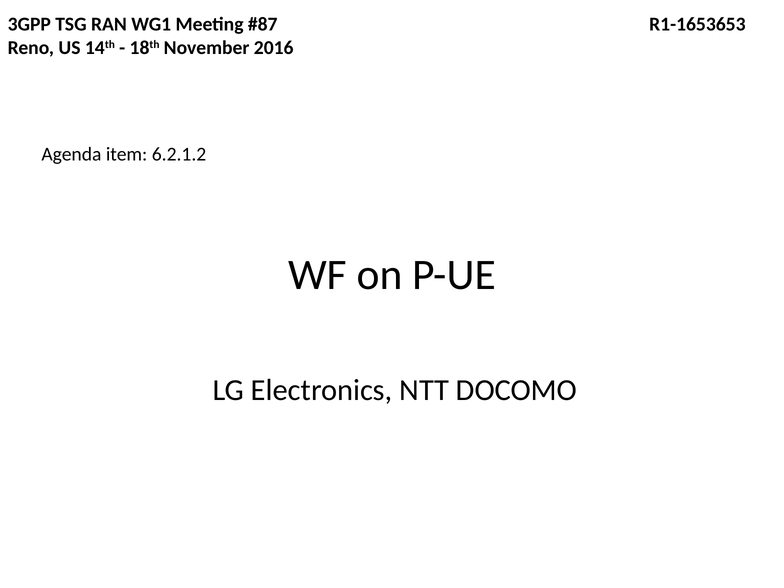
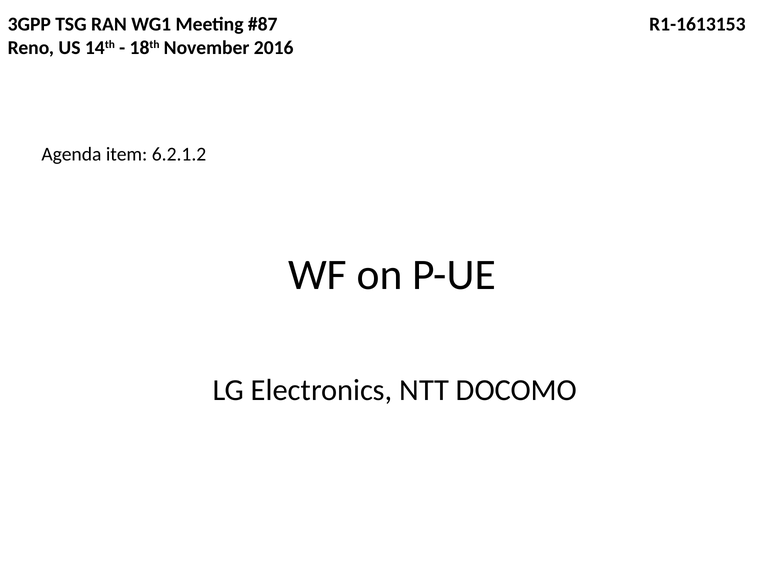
R1-1653653: R1-1653653 -> R1-1613153 (697, 24)
